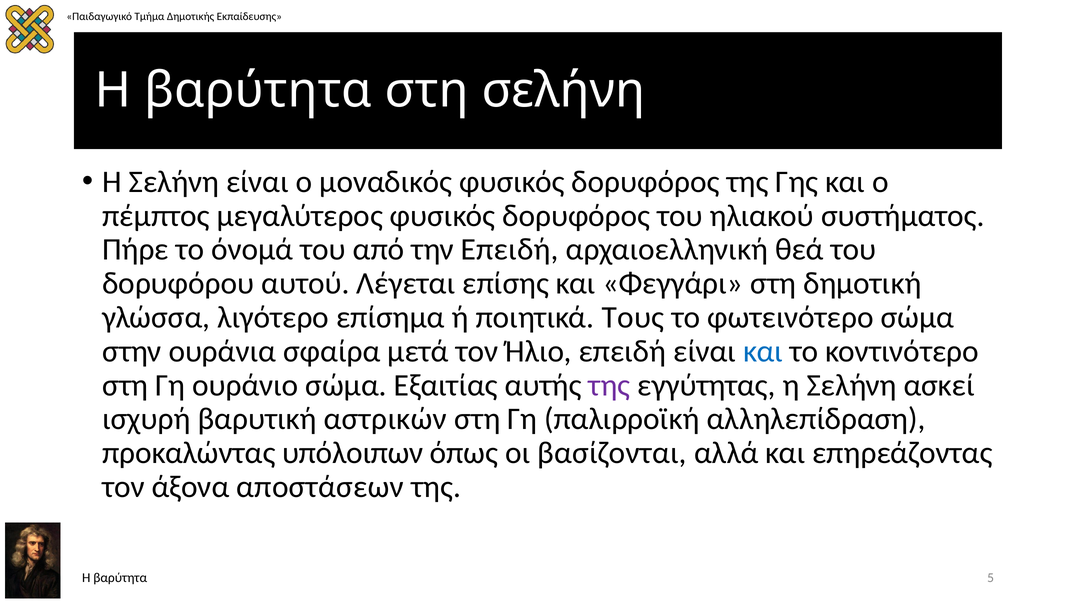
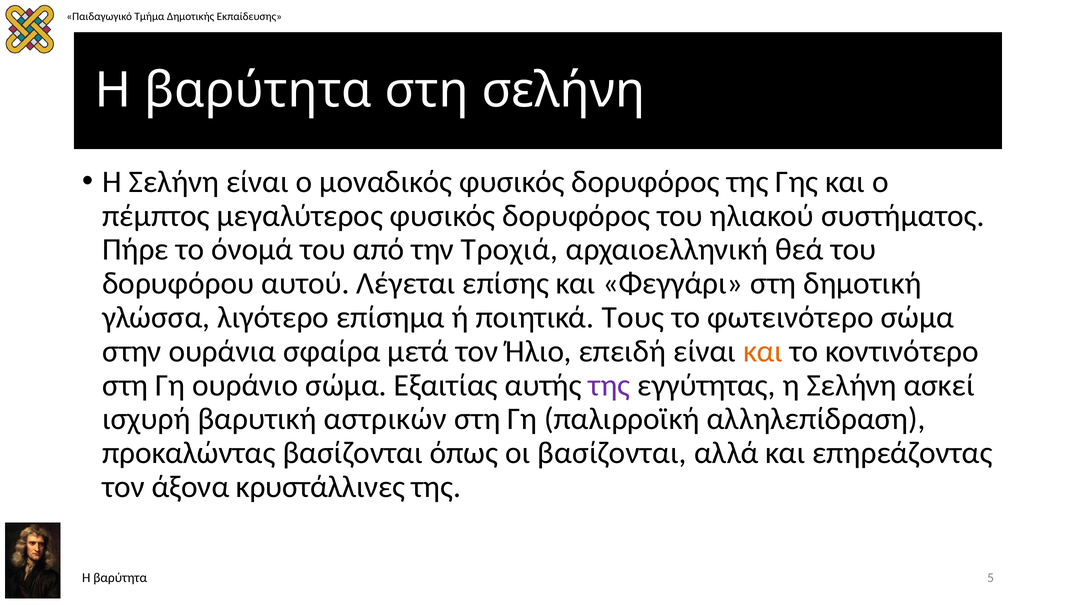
την Επειδή: Επειδή -> Τροχιά (510, 250)
και colour: blue -> orange (763, 351)
προκαλώντας υπόλοιπων: υπόλοιπων -> βασίζονται (353, 453)
αποστάσεων: αποστάσεων -> κρυστάλλινες (320, 487)
